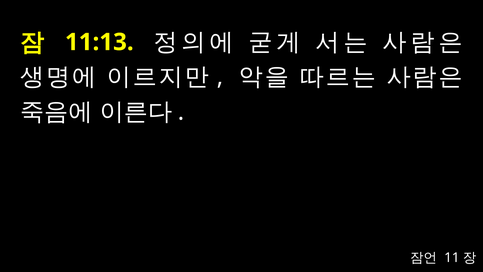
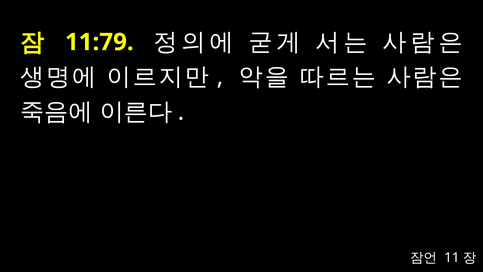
11:13: 11:13 -> 11:79 (99, 42)
